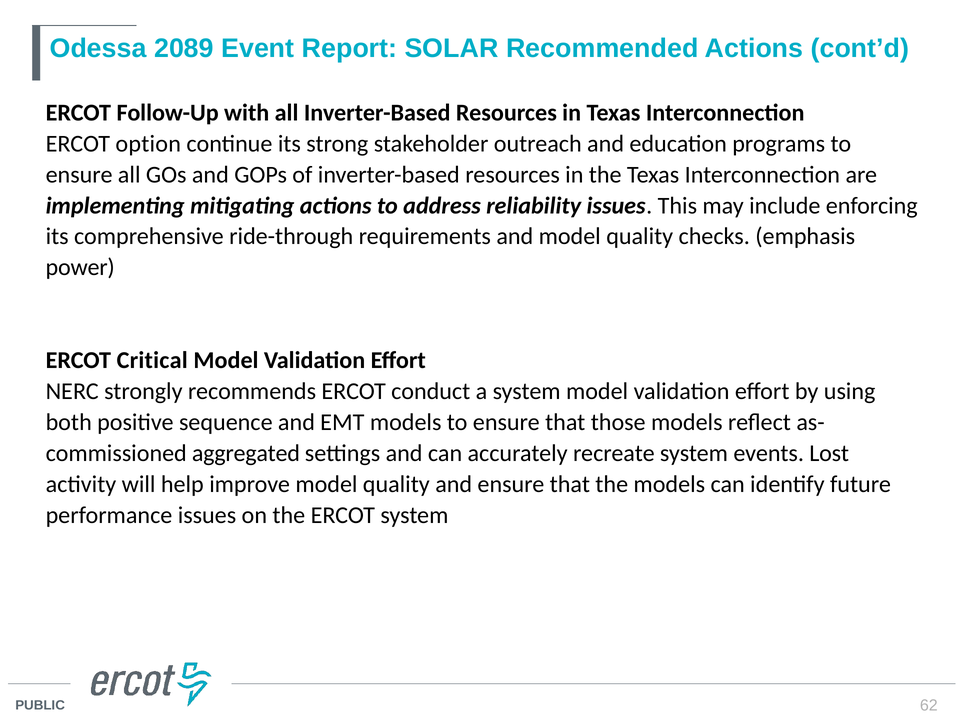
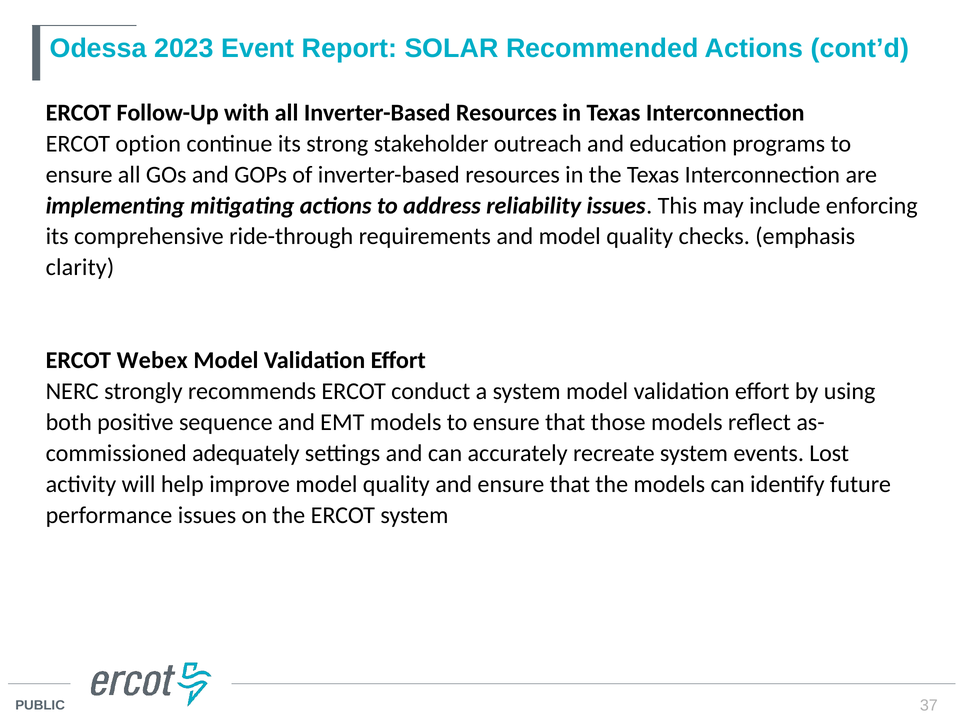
2089: 2089 -> 2023 (184, 49)
power: power -> clarity (80, 267)
Critical: Critical -> Webex (152, 360)
aggregated: aggregated -> adequately (246, 453)
62: 62 -> 37 (929, 705)
